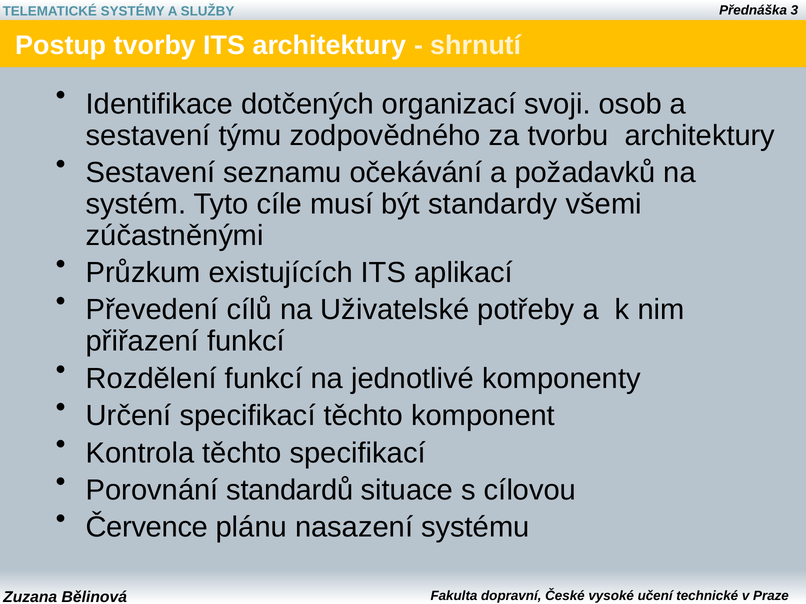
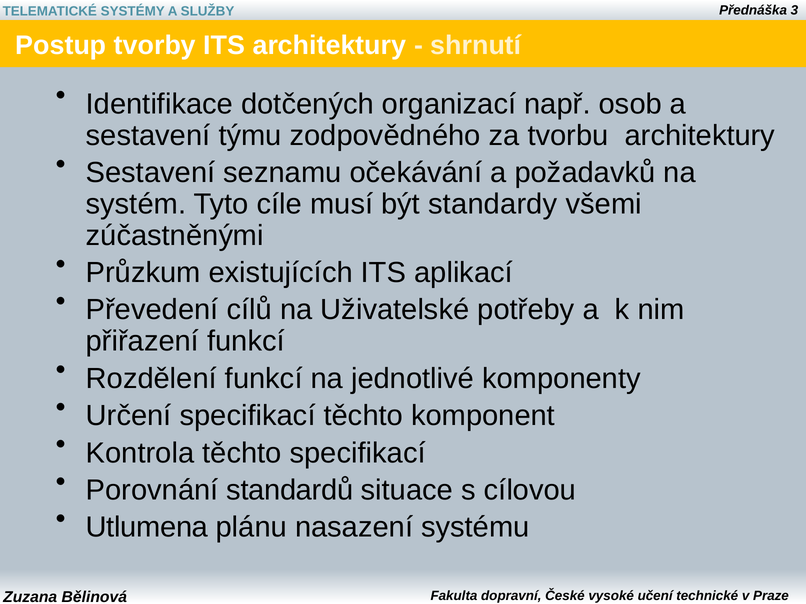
svoji: svoji -> např (557, 104)
Července: Července -> Utlumena (147, 528)
